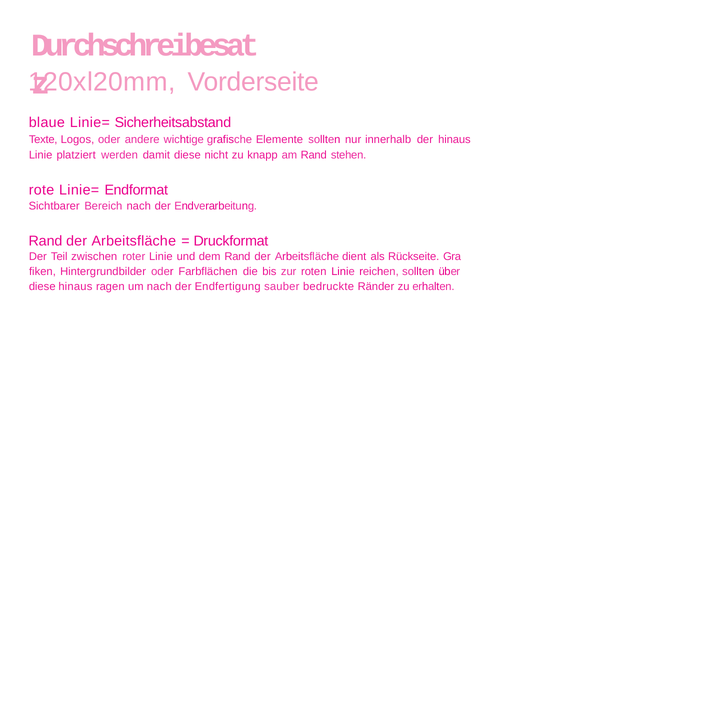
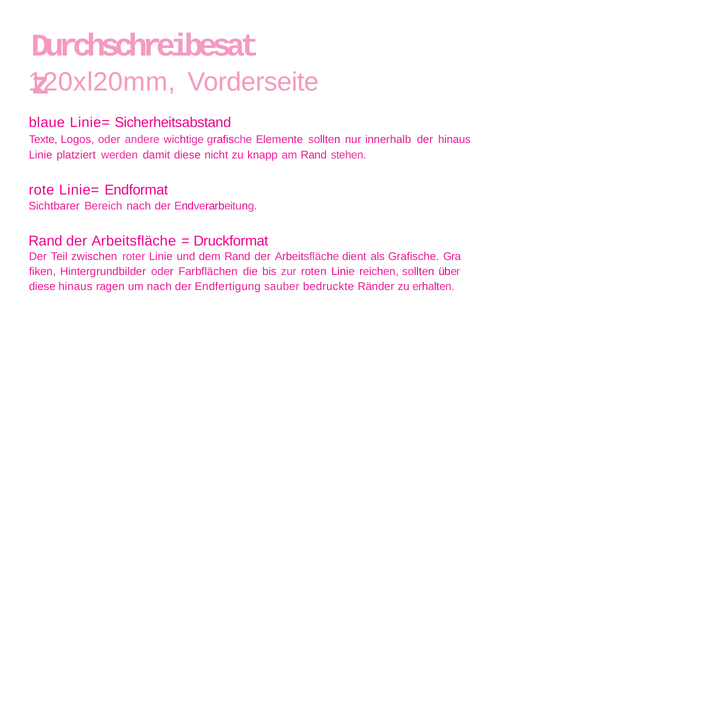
als Rückseite: Rückseite -> Grafische (414, 257)
